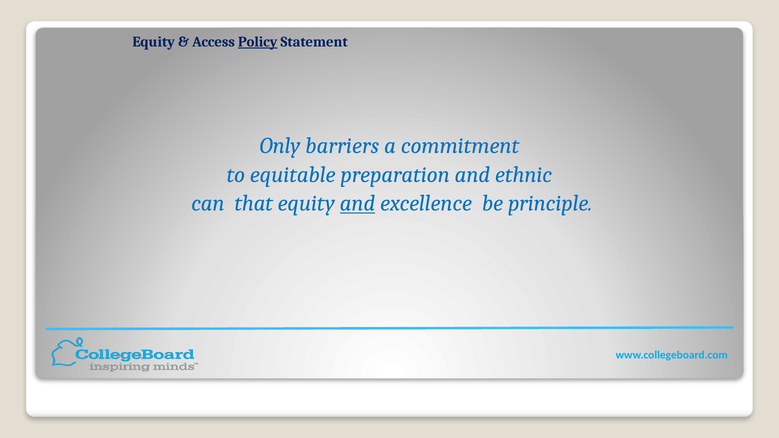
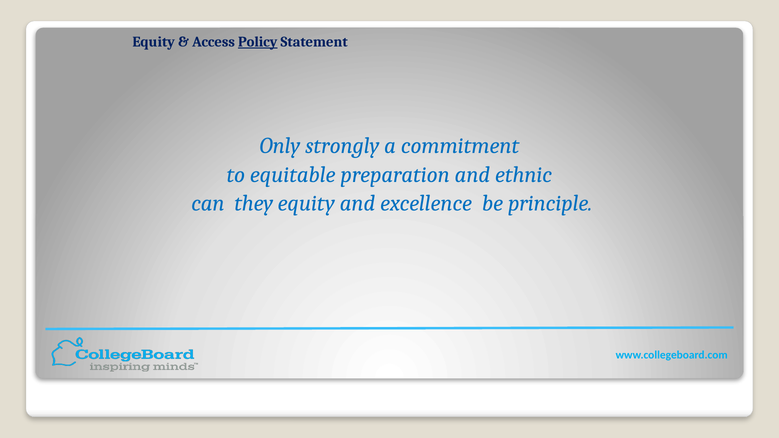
barriers: barriers -> strongly (342, 146)
that: that -> they (254, 203)
and underline: present -> none (357, 203)
